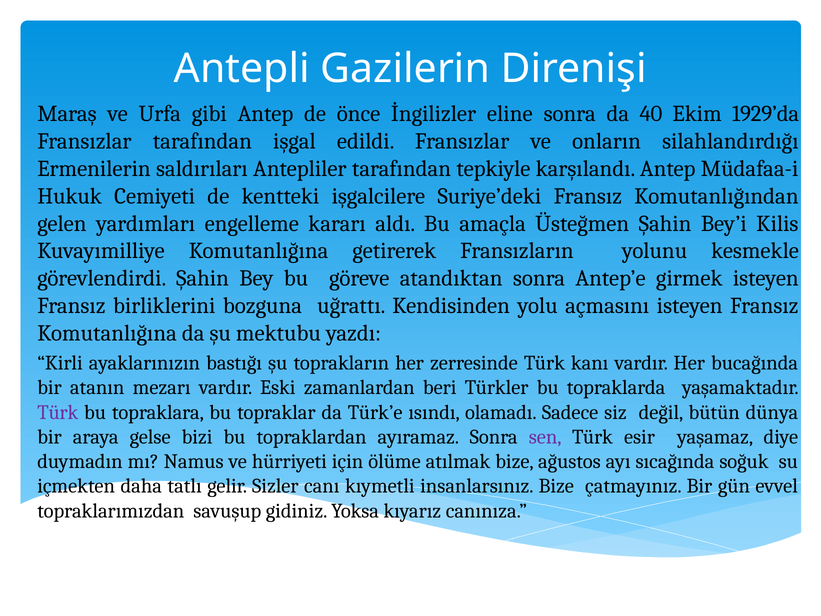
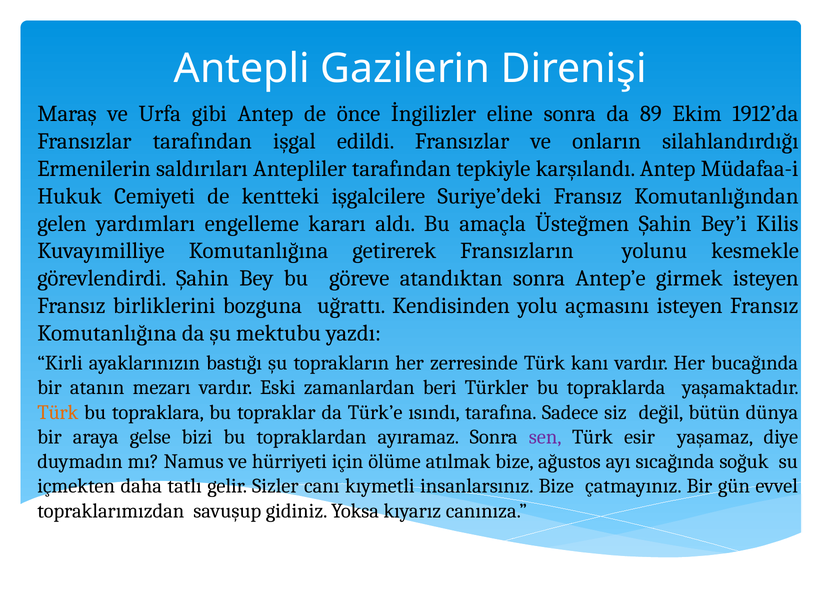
40: 40 -> 89 (651, 114)
1929’da: 1929’da -> 1912’da (765, 114)
Türk colour: purple -> orange (58, 412)
olamadı: olamadı -> tarafına (501, 412)
